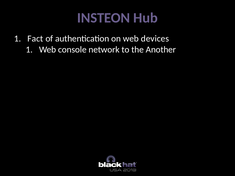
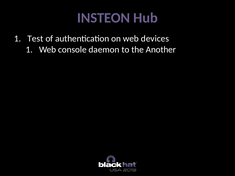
Fact: Fact -> Test (35, 39)
network: network -> daemon (104, 50)
